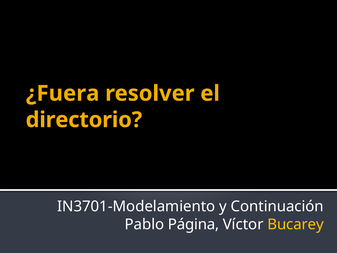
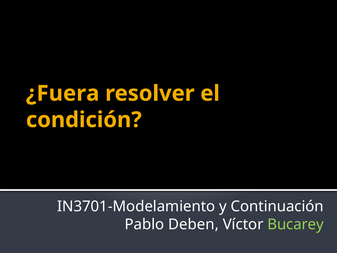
directorio: directorio -> condición (84, 120)
Página: Página -> Deben (193, 224)
Bucarey colour: yellow -> light green (296, 224)
